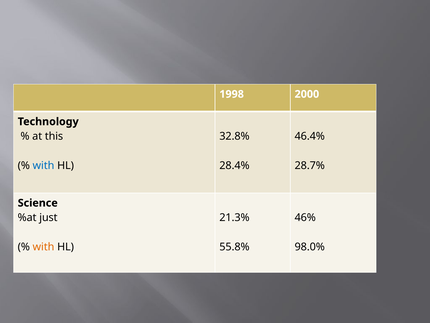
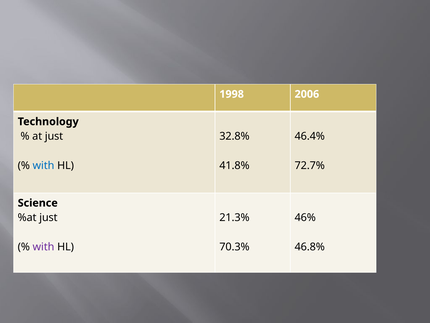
2000: 2000 -> 2006 (307, 94)
at this: this -> just (54, 136)
28.4%: 28.4% -> 41.8% (234, 165)
28.7%: 28.7% -> 72.7% (310, 165)
with colour: orange -> purple (44, 247)
55.8%: 55.8% -> 70.3% (234, 247)
98.0%: 98.0% -> 46.8% (310, 247)
